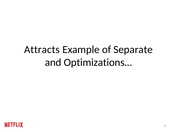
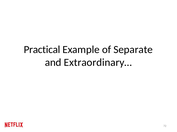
Attracts: Attracts -> Practical (42, 50)
Optimizations…: Optimizations… -> Extraordinary… (98, 63)
